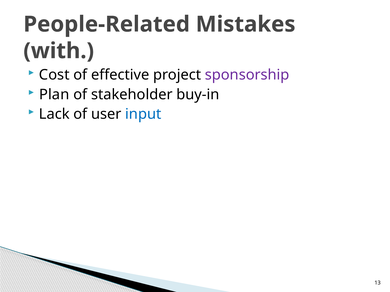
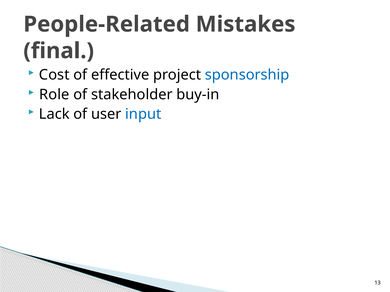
with: with -> final (59, 51)
sponsorship colour: purple -> blue (247, 75)
Plan: Plan -> Role (54, 95)
